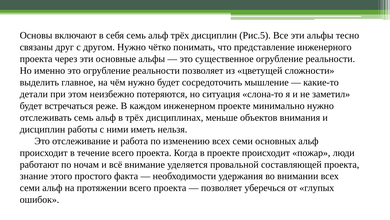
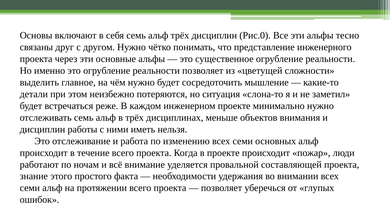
Рис.5: Рис.5 -> Рис.0 (255, 35)
